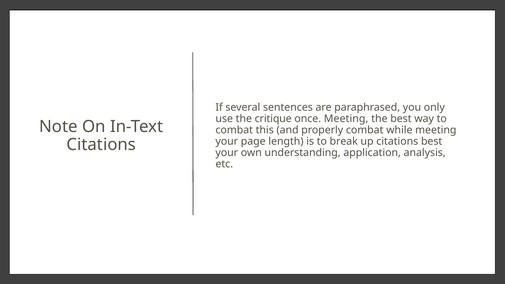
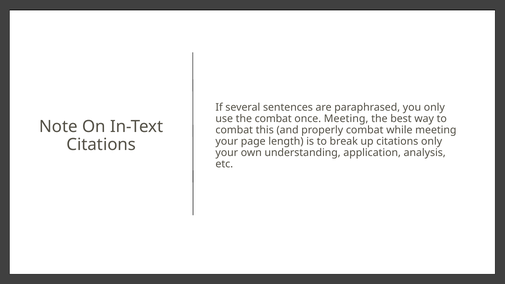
the critique: critique -> combat (273, 119)
citations best: best -> only (432, 141)
